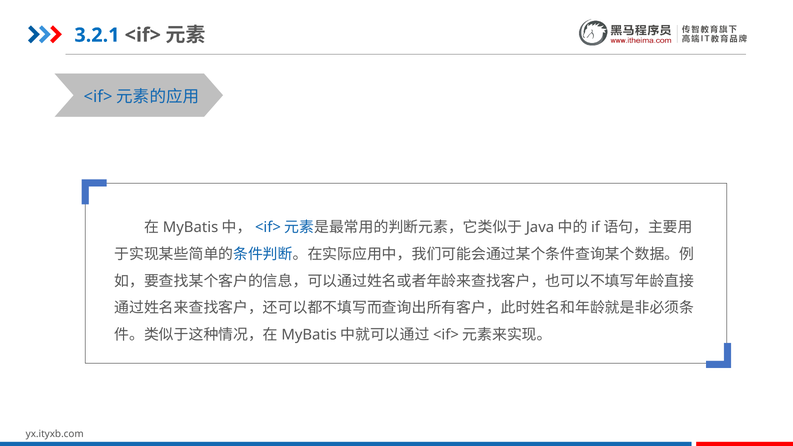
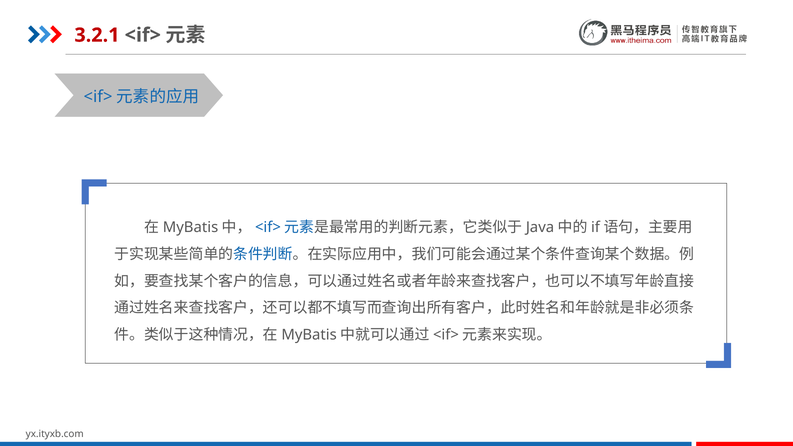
3.2.1 colour: blue -> red (97, 35)
